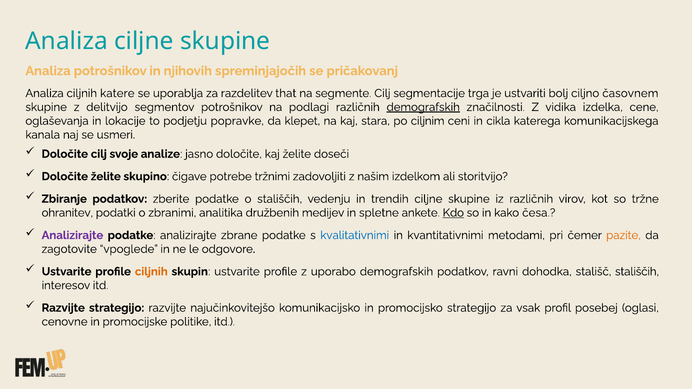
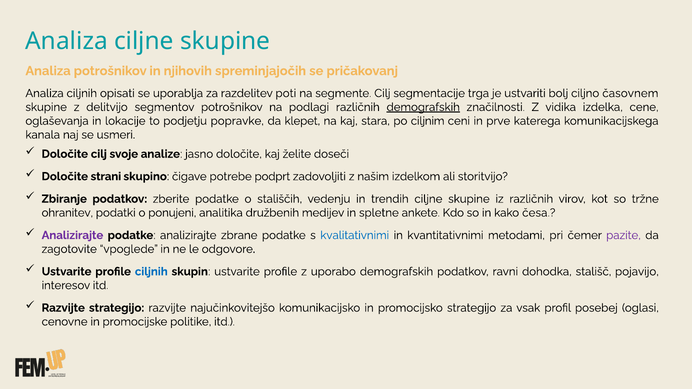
katere: katere -> opisati (117, 93)
that: that -> poti (286, 93)
cikla: cikla -> prve (498, 121)
Določite želite: želite -> strani (106, 177)
tržnimi: tržnimi -> podprt (272, 177)
zbranimi: zbranimi -> ponujeni (172, 213)
Kdo underline: present -> none (453, 213)
pazite colour: orange -> purple (624, 235)
ciljnih colour: orange -> blue (151, 272)
stališč stališčih: stališčih -> pojavijo (637, 272)
